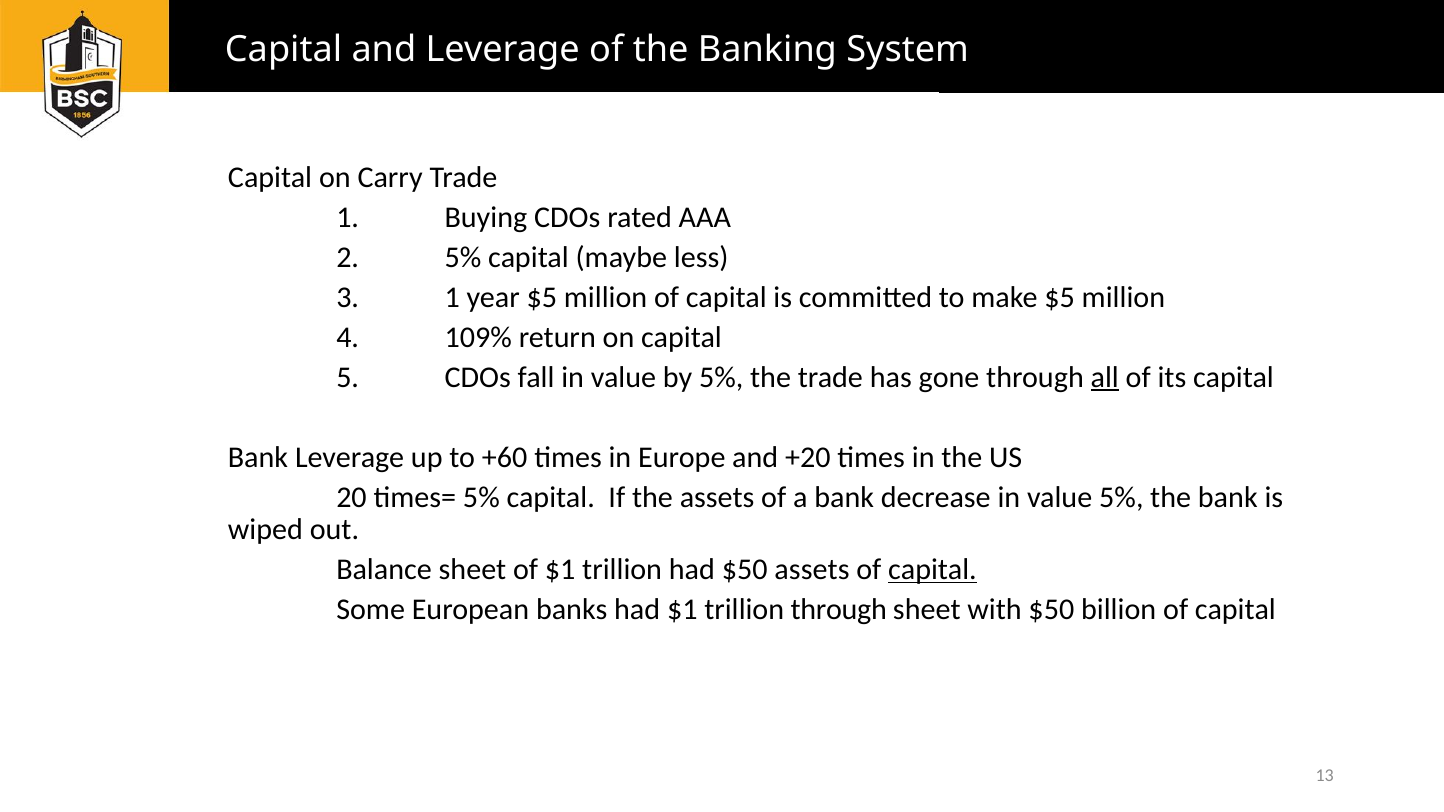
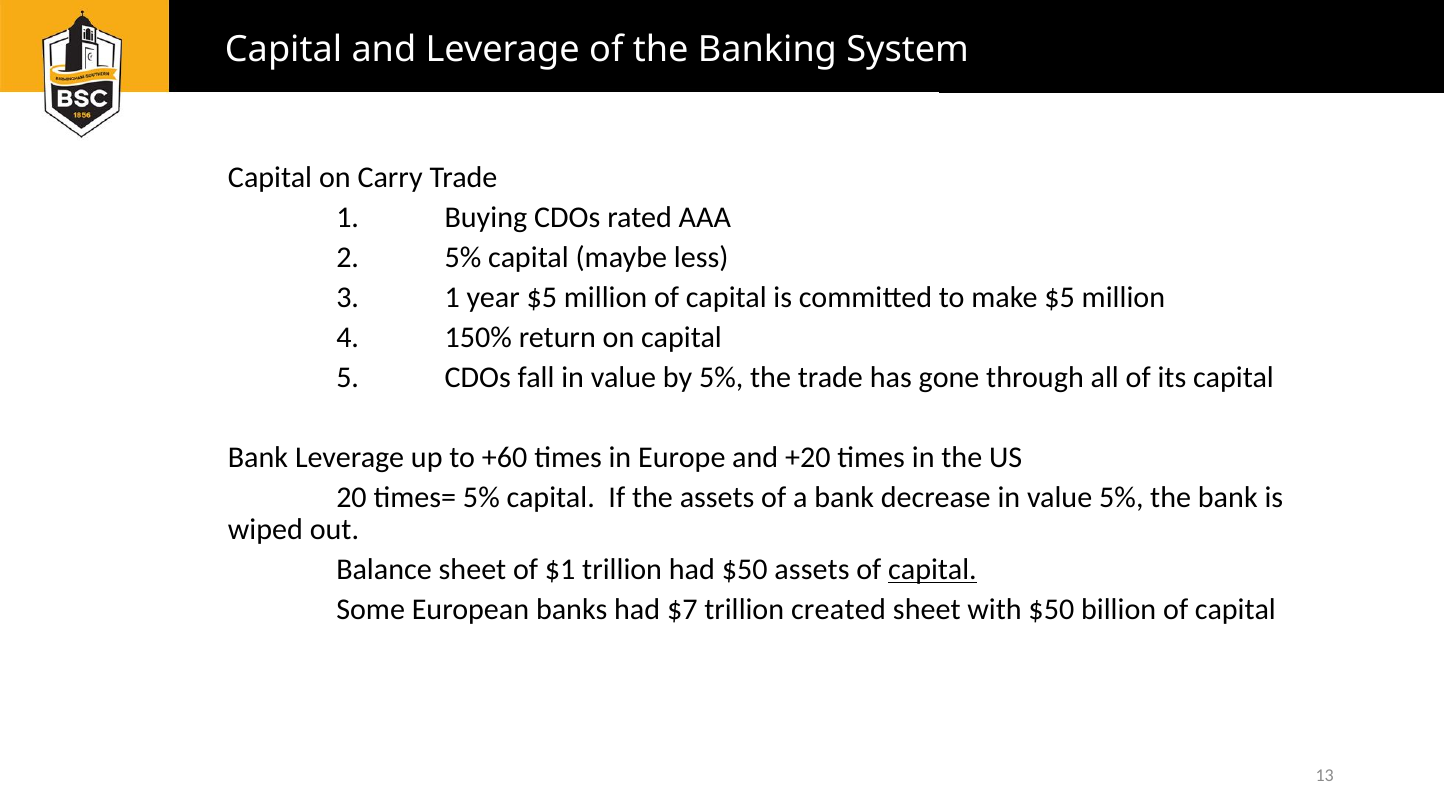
109%: 109% -> 150% (478, 337)
all underline: present -> none (1105, 377)
had $1: $1 -> $7 (682, 610)
trillion through: through -> created (838, 610)
